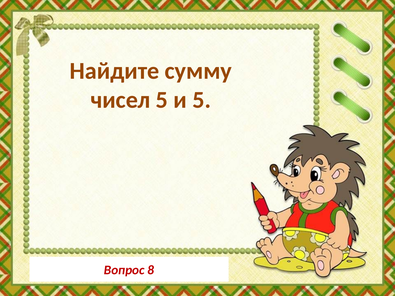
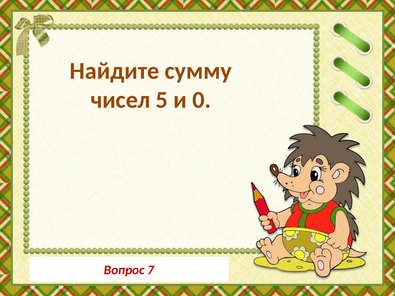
и 5: 5 -> 0 (202, 100)
8: 8 -> 7 (151, 270)
